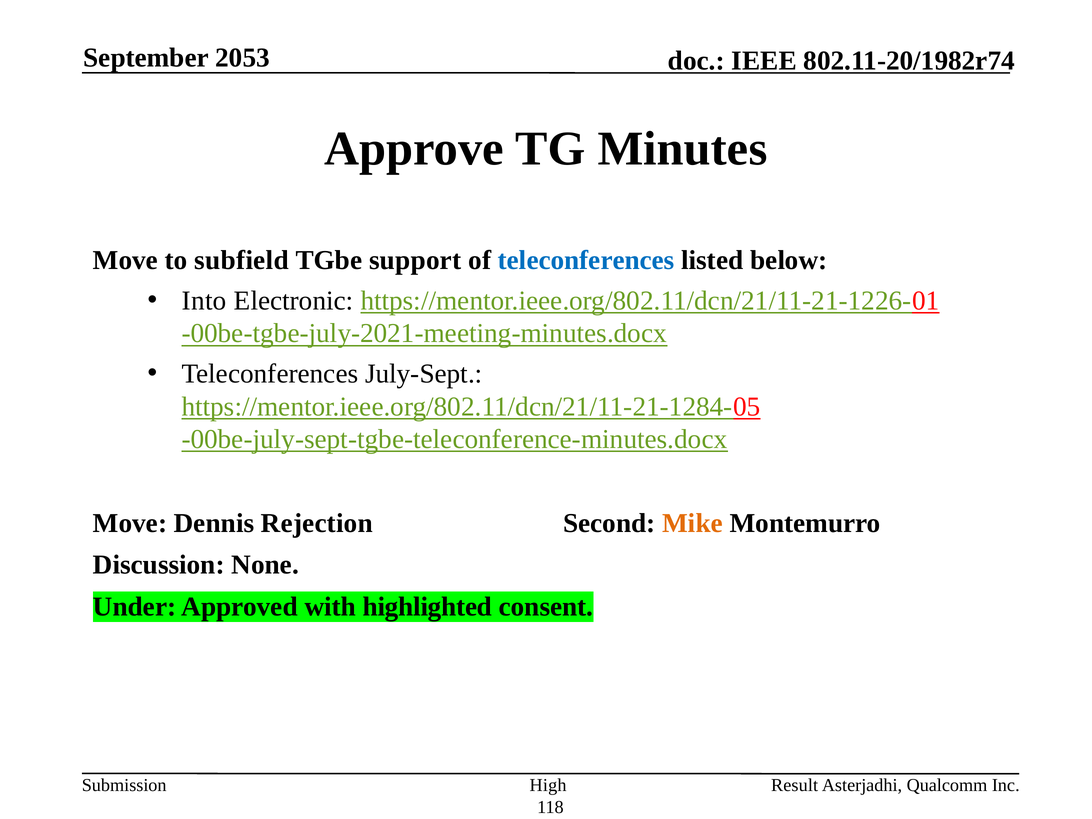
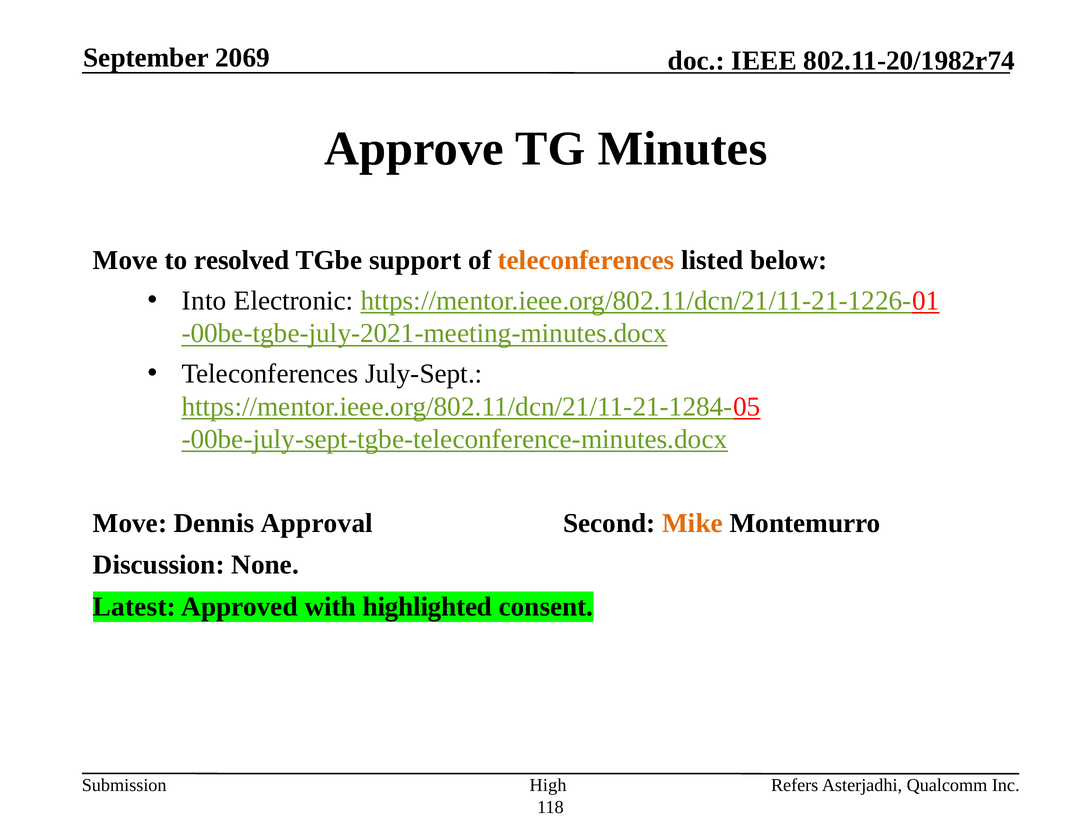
2053: 2053 -> 2069 (243, 58)
subfield: subfield -> resolved (242, 260)
teleconferences colour: blue -> orange (586, 260)
Rejection: Rejection -> Approval (317, 523)
Under: Under -> Latest (134, 607)
Result: Result -> Refers (795, 785)
